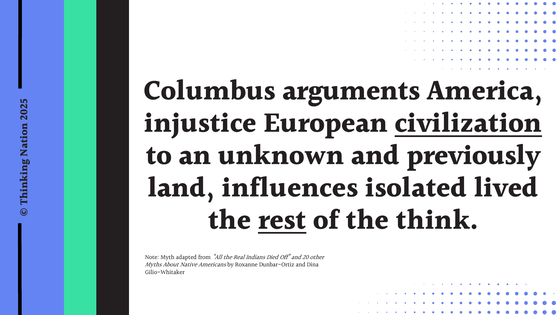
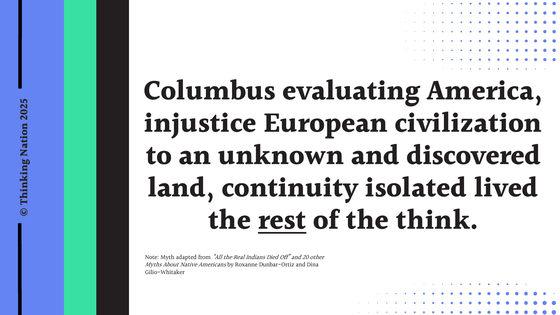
arguments: arguments -> evaluating (351, 92)
civilization underline: present -> none (468, 124)
previously: previously -> discovered (474, 156)
influences: influences -> continuity (290, 189)
